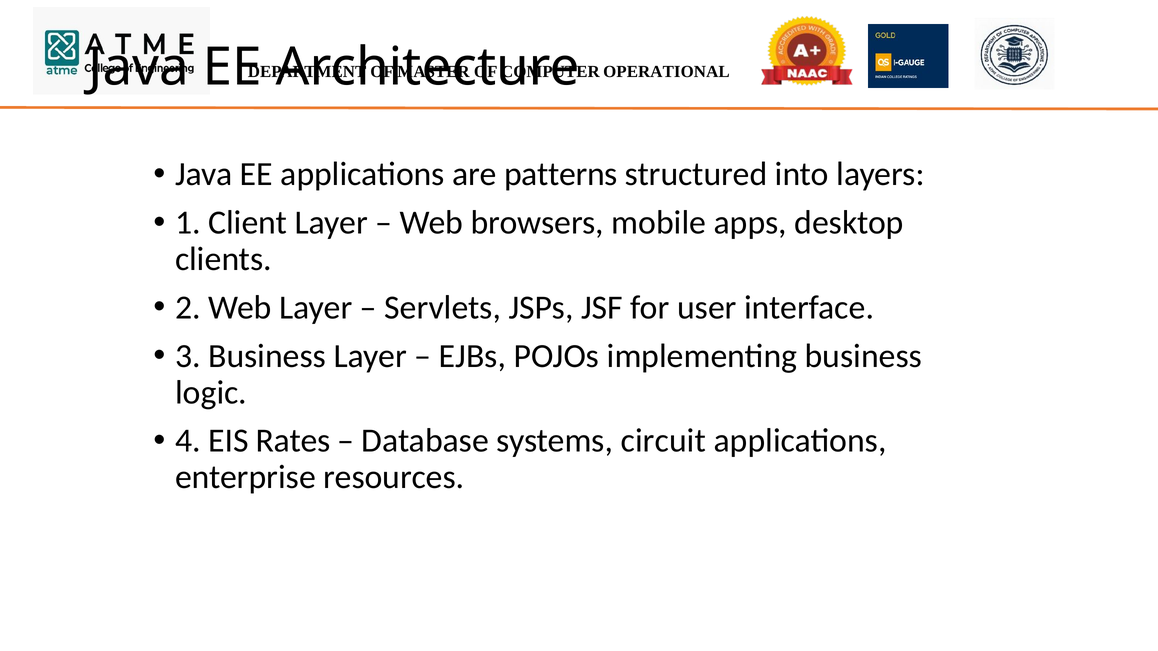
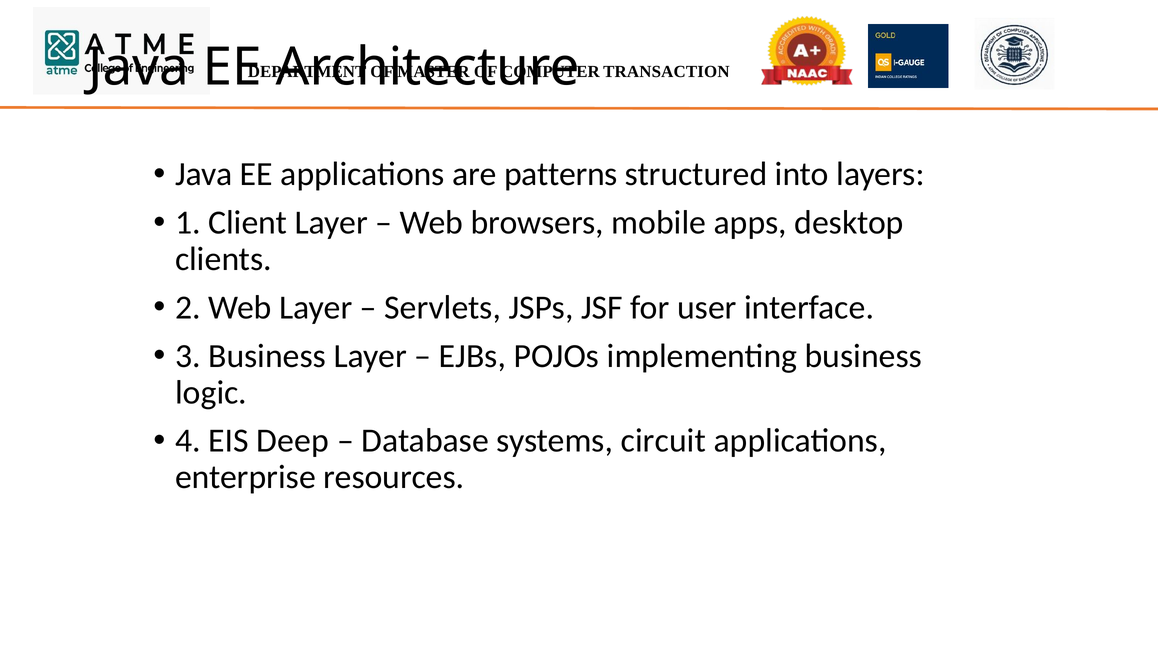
OPERATIONAL: OPERATIONAL -> TRANSACTION (666, 72)
Rates: Rates -> Deep (293, 441)
